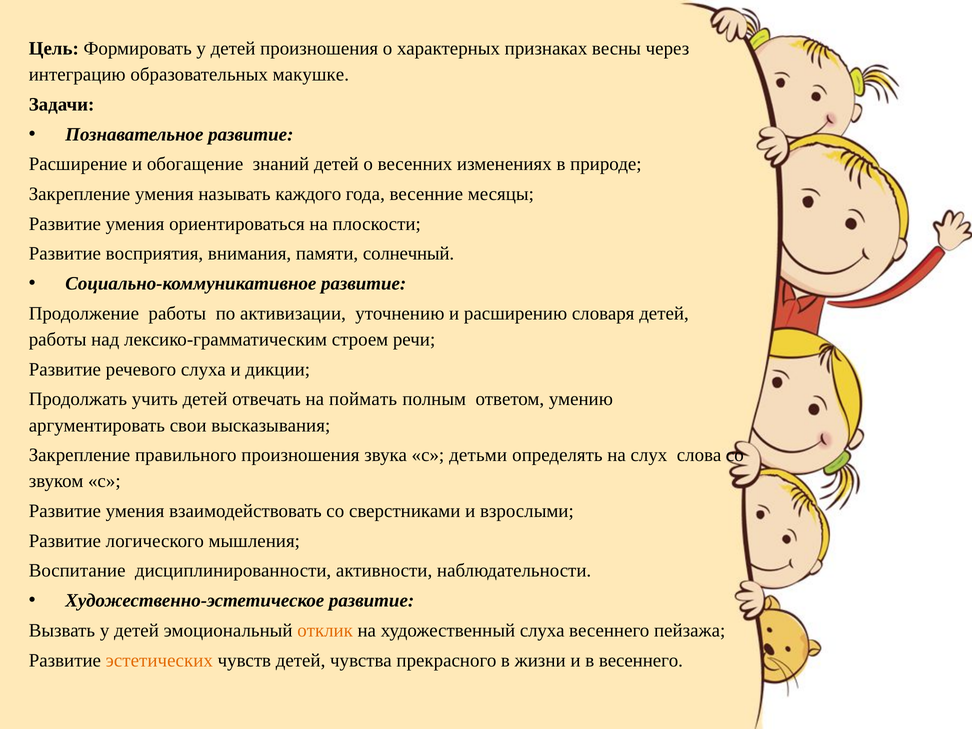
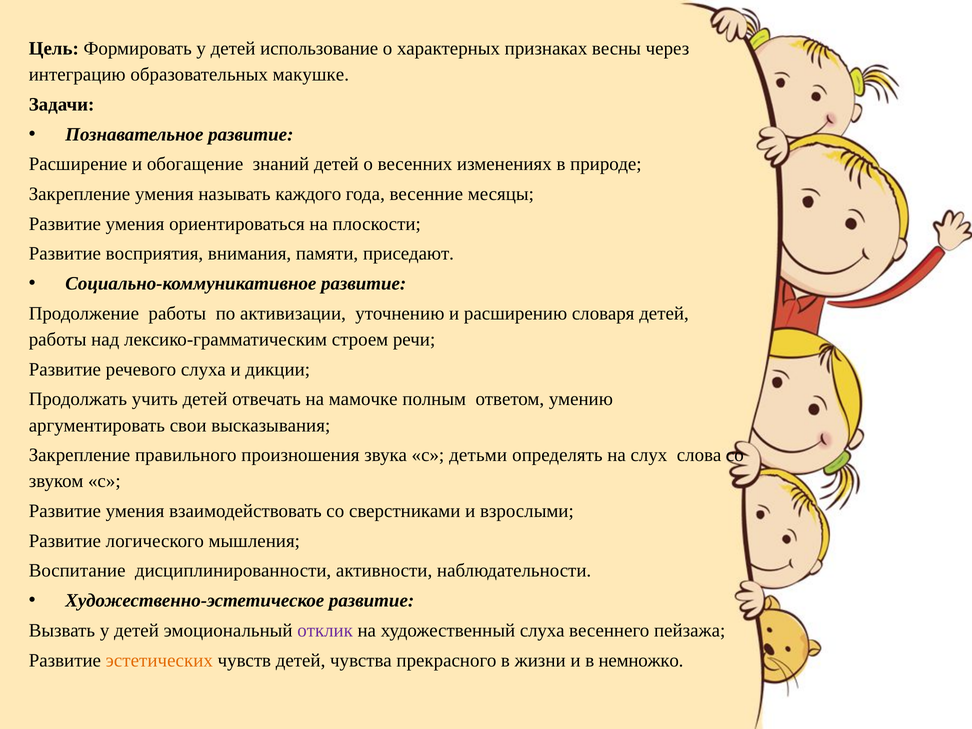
детей произношения: произношения -> использование (319, 49)
солнечный: солнечный -> приседают (408, 254)
поймать: поймать -> мамочке (363, 399)
отклик colour: orange -> purple (325, 630)
в весеннего: весеннего -> немножко (641, 660)
